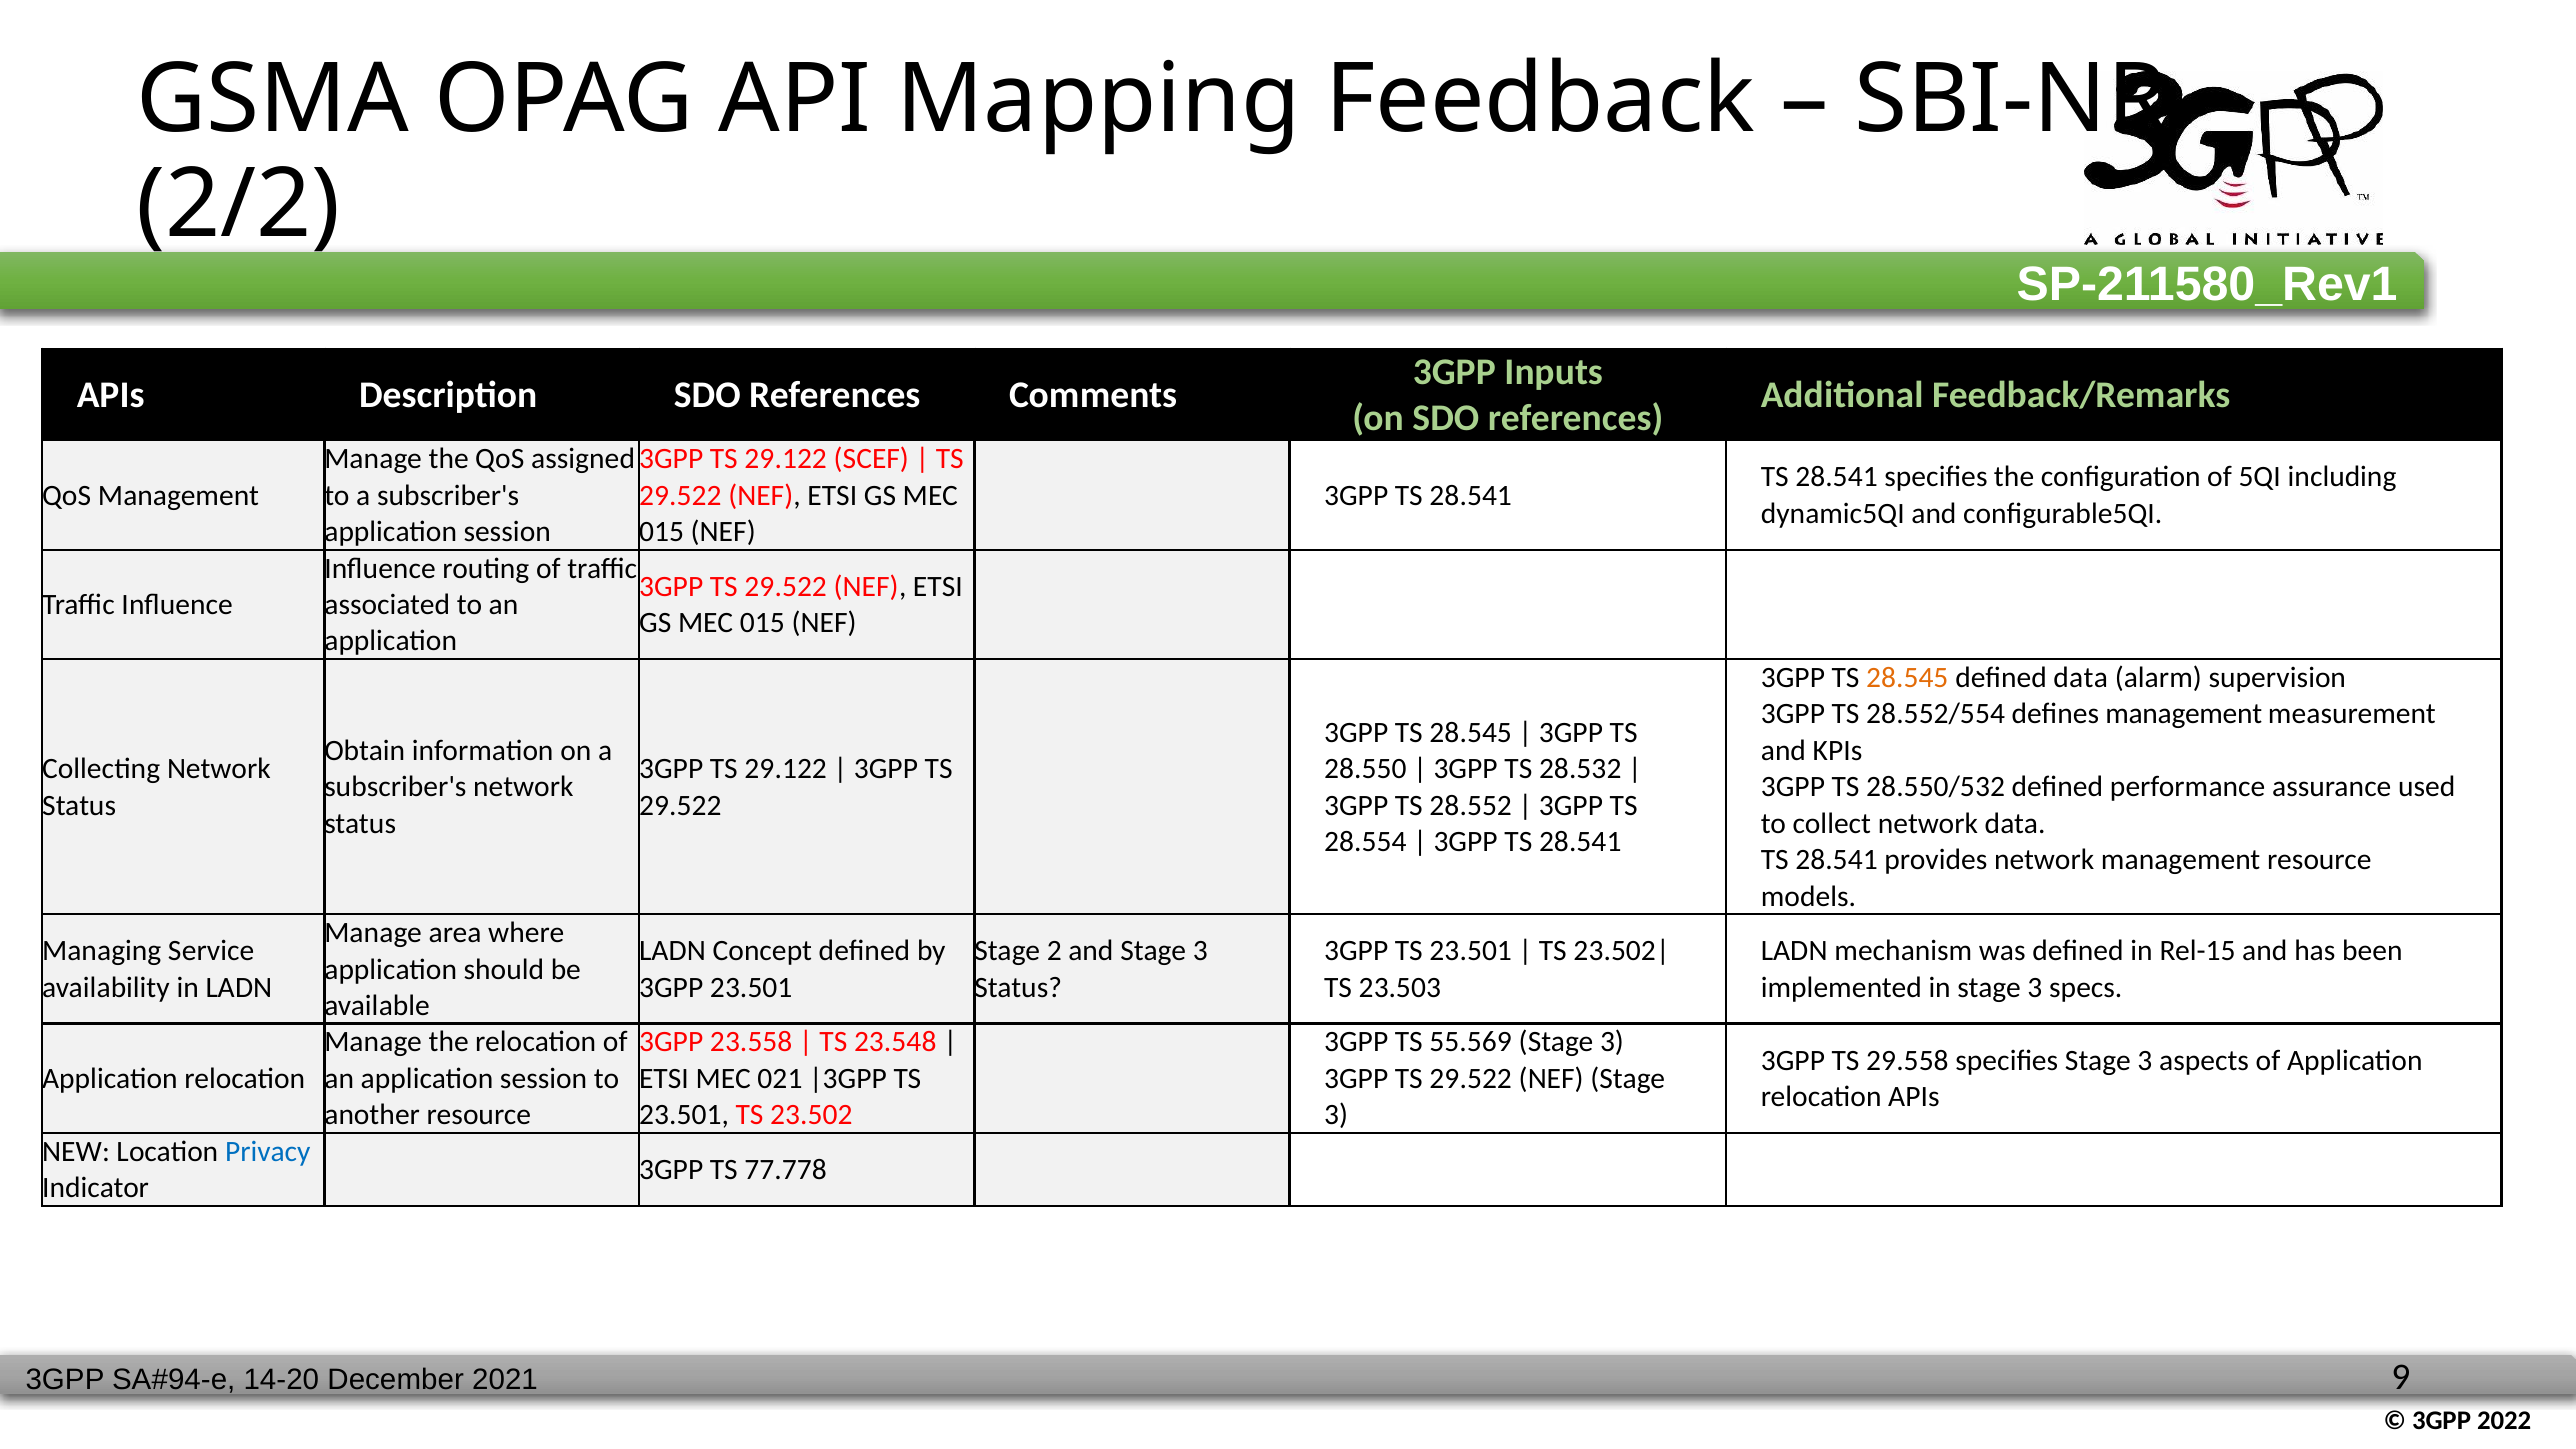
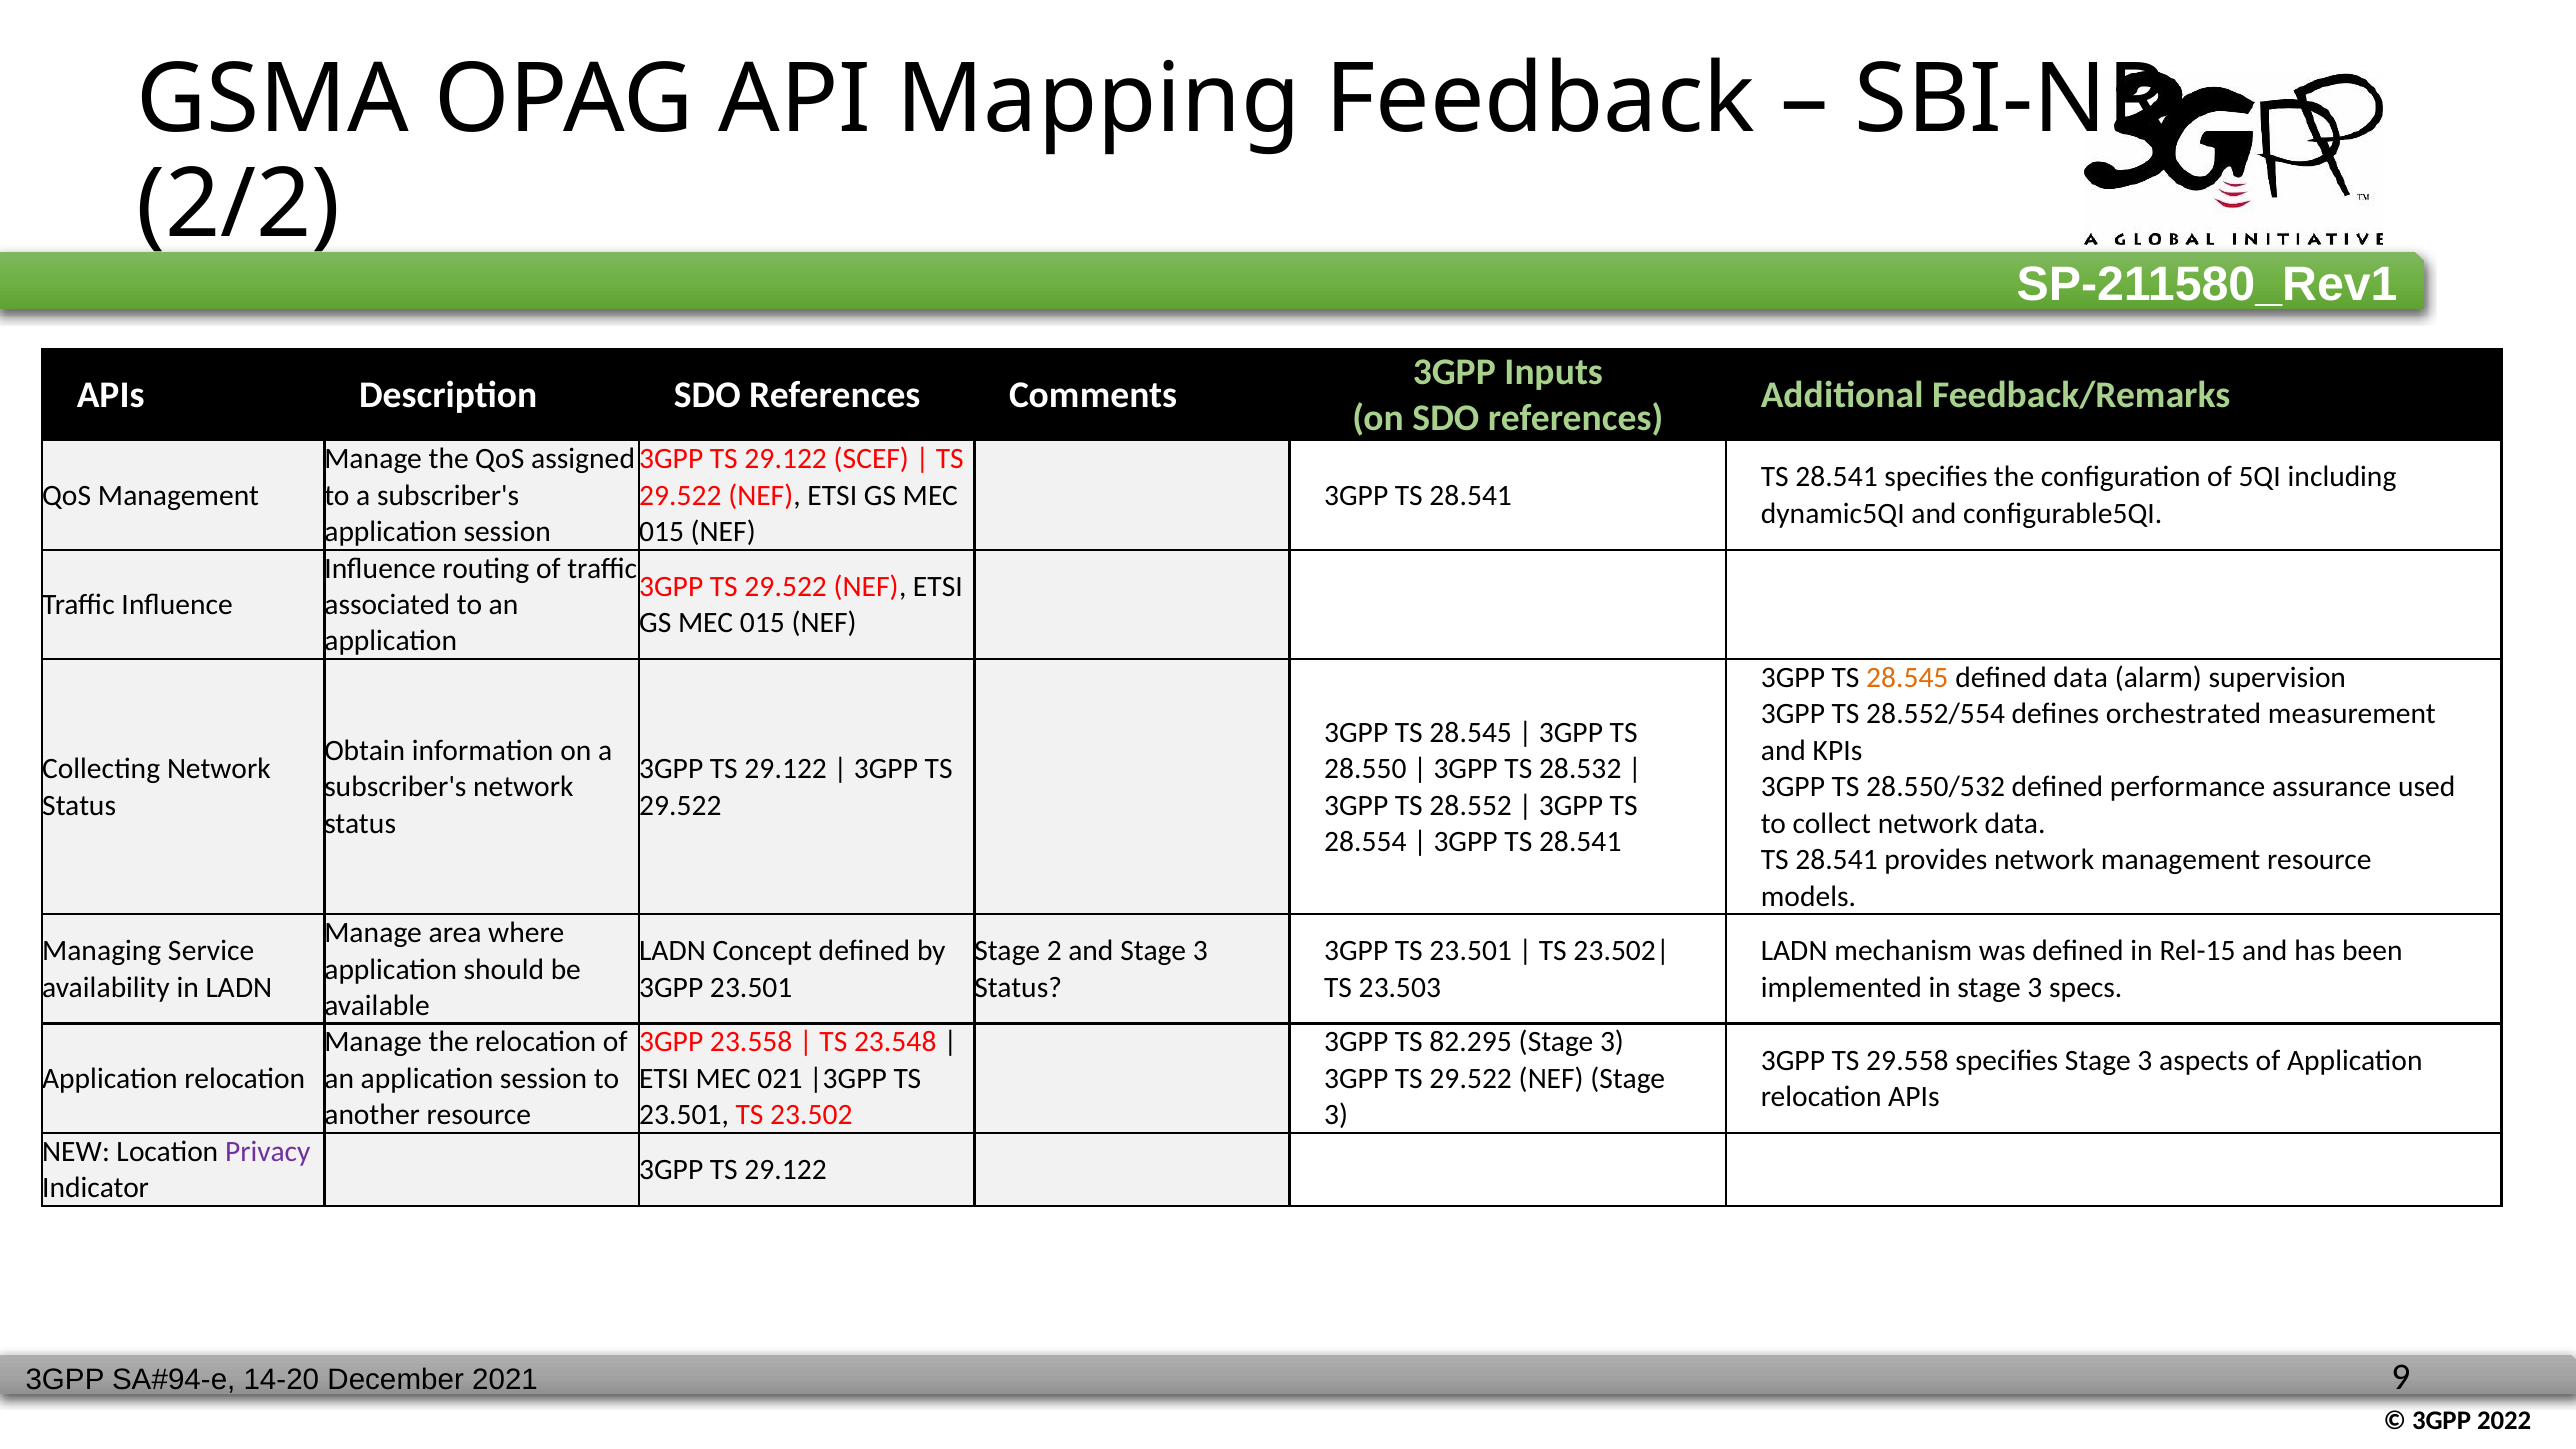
defines management: management -> orchestrated (2184, 714)
55.569: 55.569 -> 82.295 (1471, 1042)
Privacy colour: blue -> purple (268, 1152)
77.778: 77.778 -> 29.122 (786, 1170)
